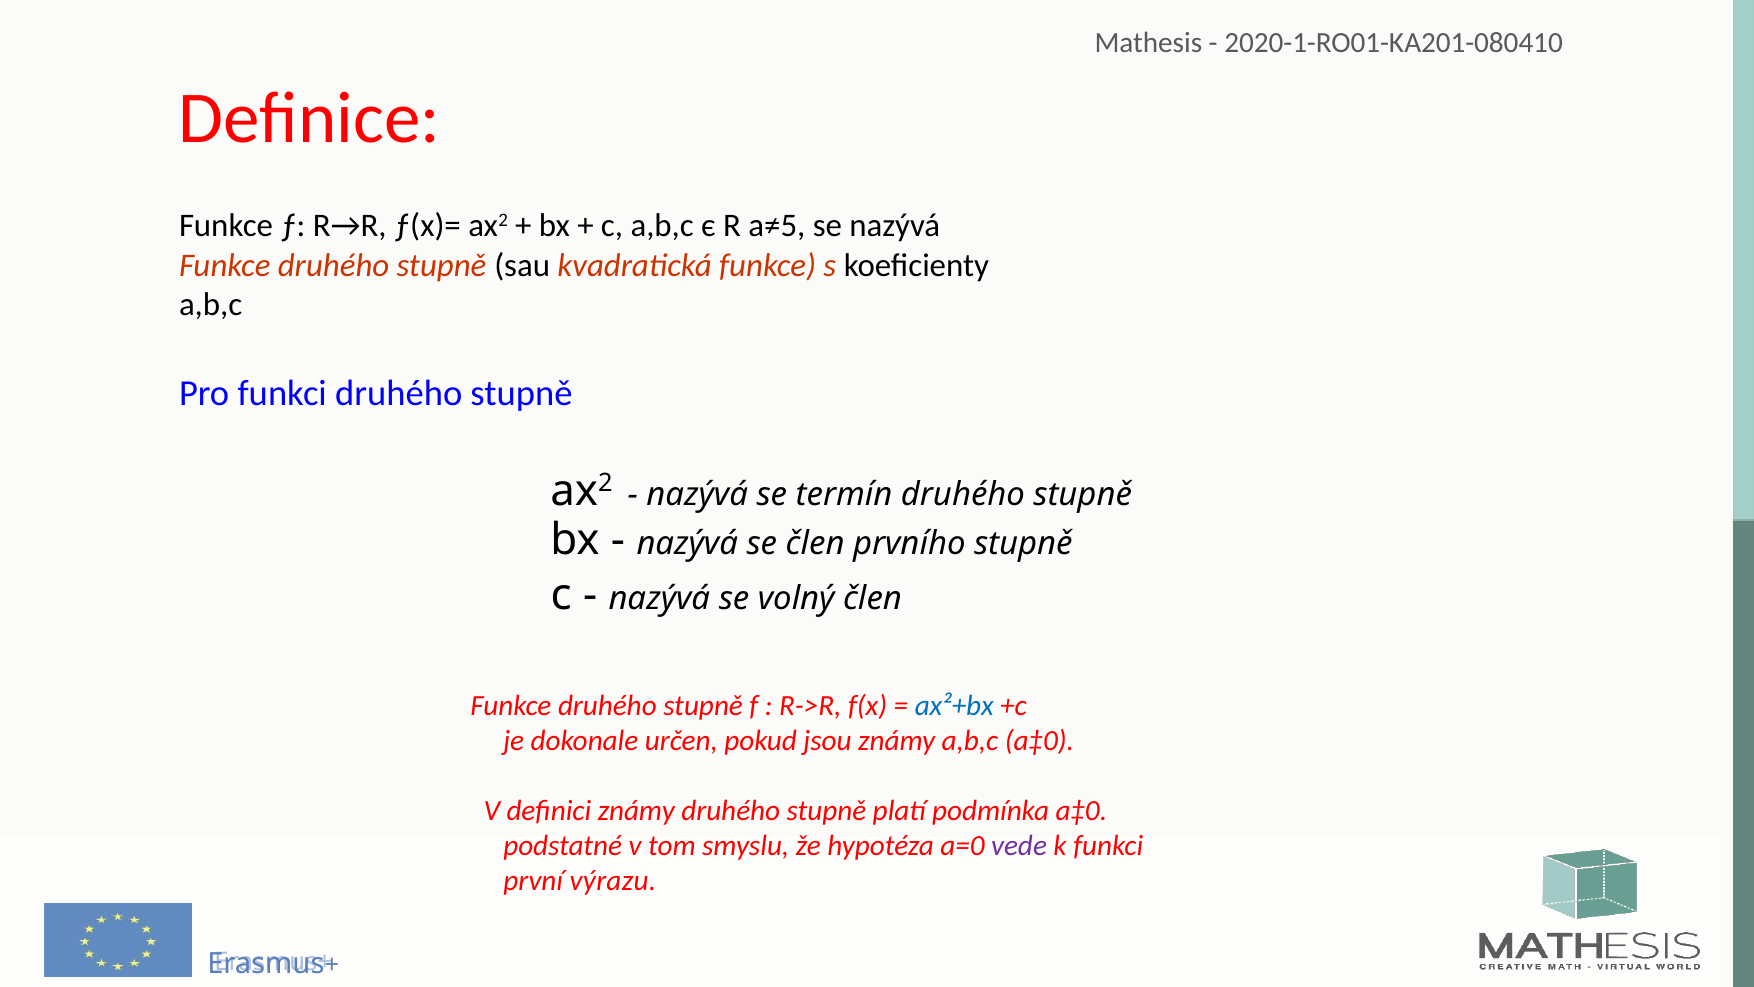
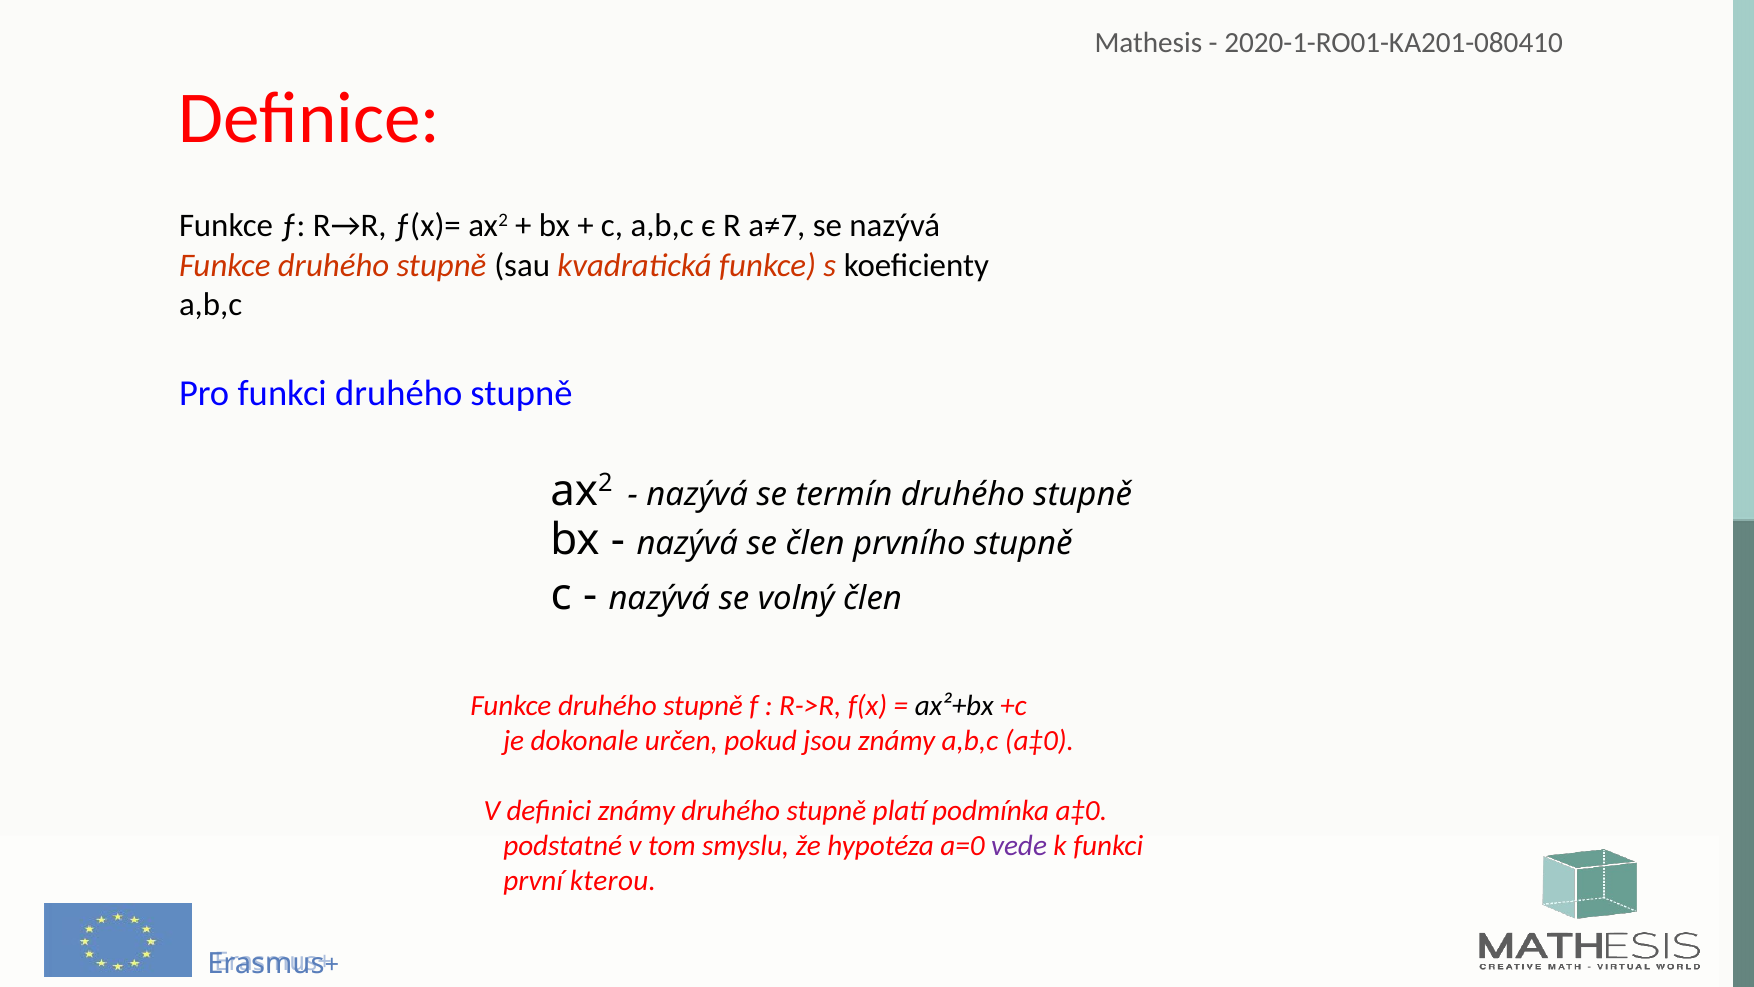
a≠5: a≠5 -> a≠7 (777, 226)
ax²+bx colour: blue -> black (954, 705)
výrazu: výrazu -> kterou (613, 881)
